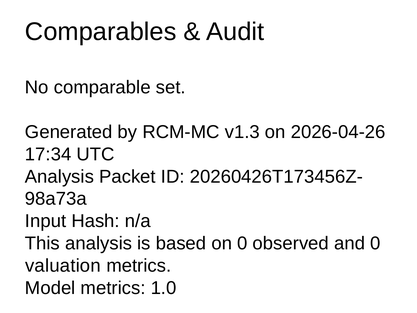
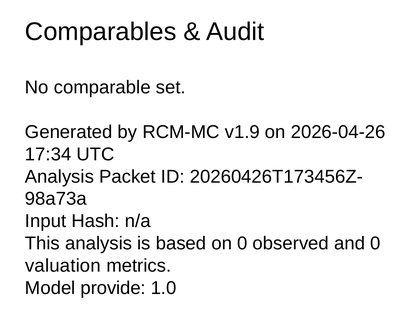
v1.3: v1.3 -> v1.9 (242, 132)
Model metrics: metrics -> provide (113, 288)
